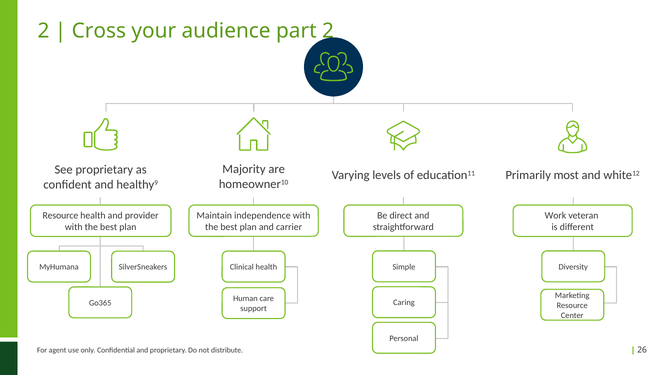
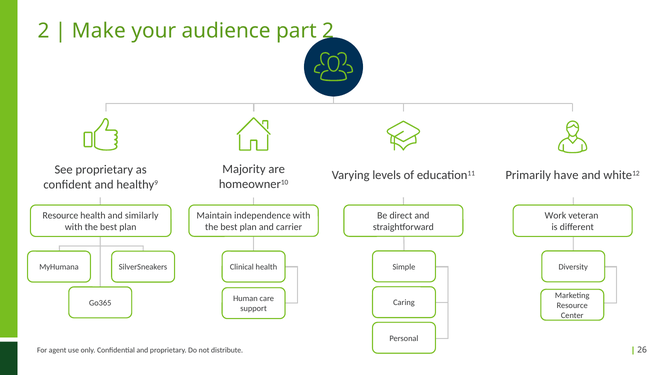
Cross: Cross -> Make (99, 31)
most: most -> have (566, 175)
provider: provider -> similarly (142, 216)
